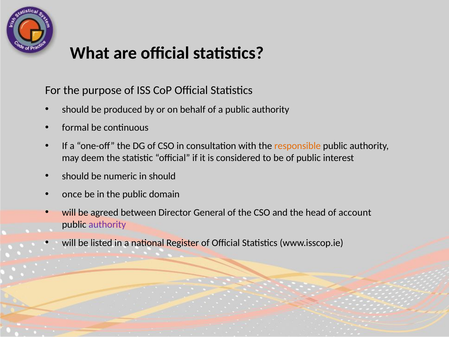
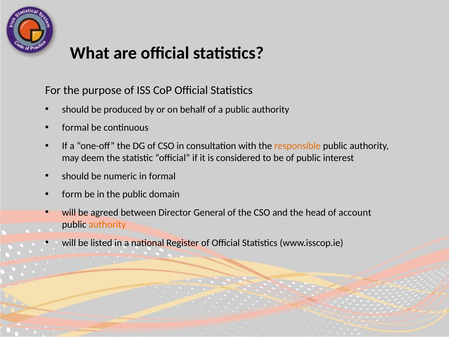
in should: should -> formal (162, 176)
once: once -> form (72, 194)
authority colour: purple -> orange (107, 224)
